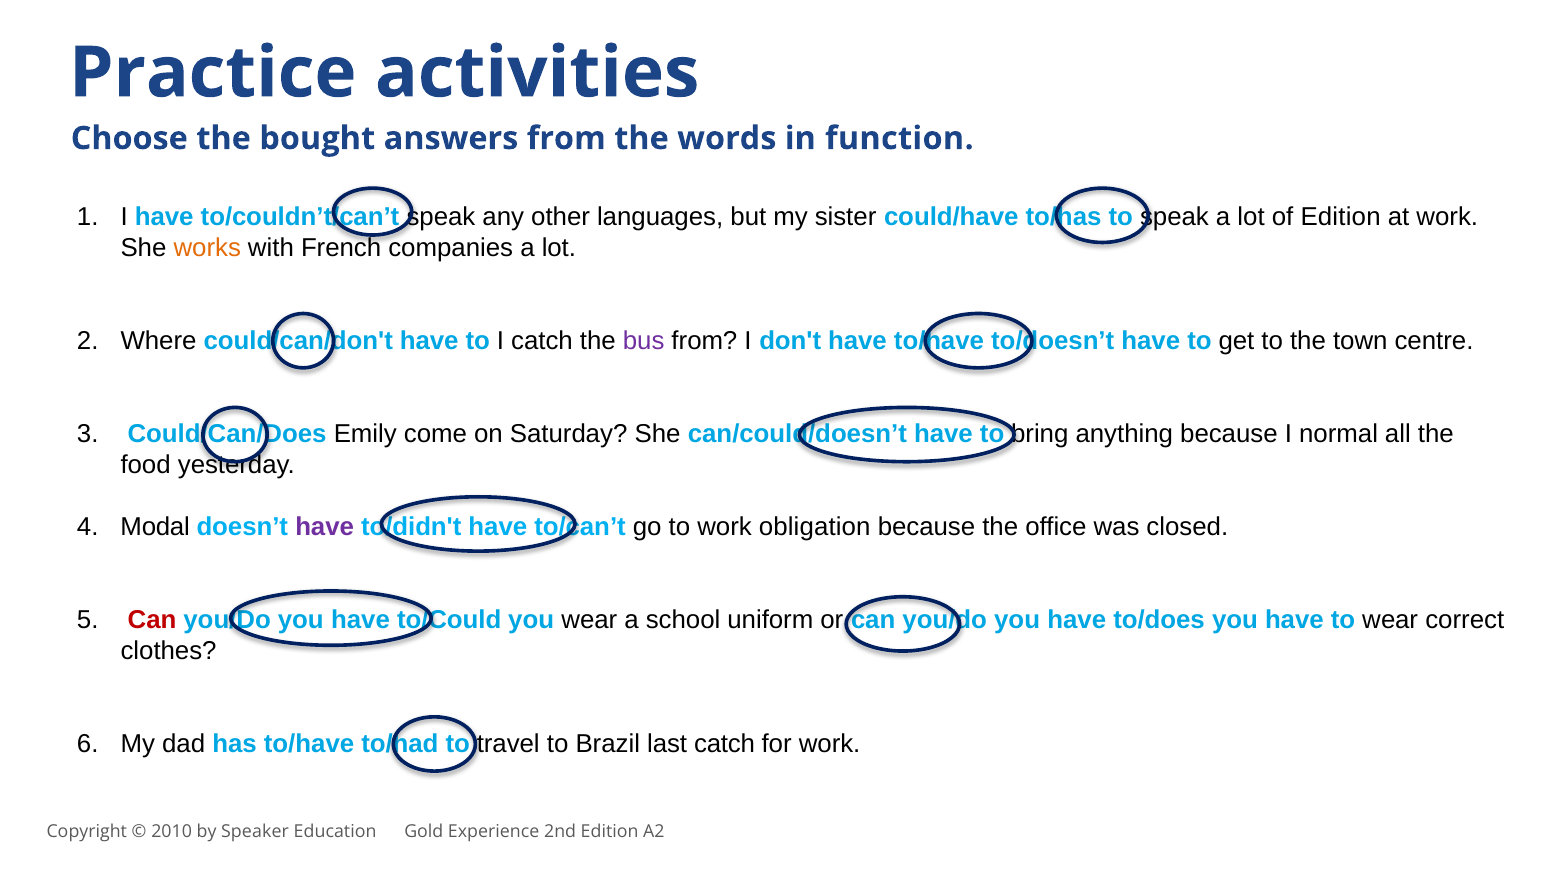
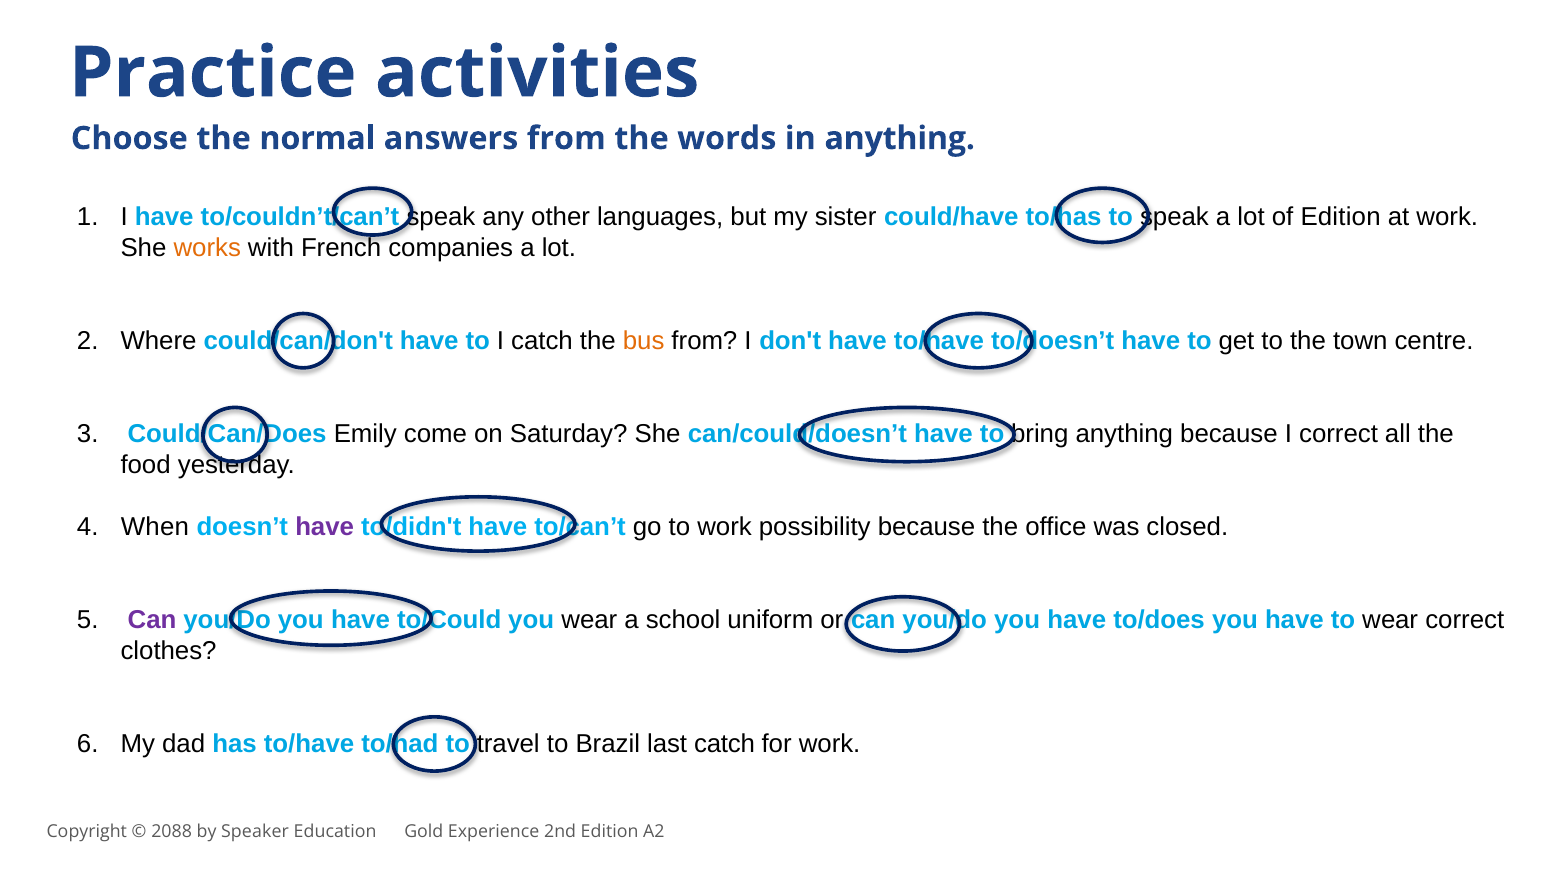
bought: bought -> normal (317, 138)
in function: function -> anything (900, 138)
bus colour: purple -> orange (644, 341)
I normal: normal -> correct (1339, 434)
Modal: Modal -> When (155, 527)
obligation: obligation -> possibility (815, 527)
Can colour: red -> purple (152, 620)
2010: 2010 -> 2088 (172, 832)
